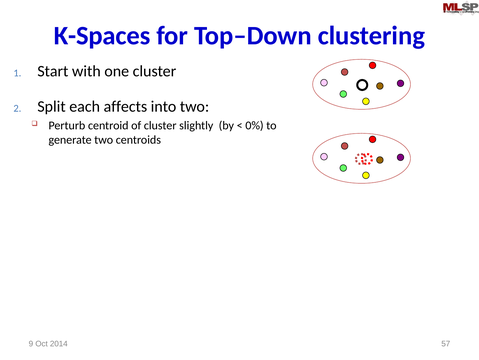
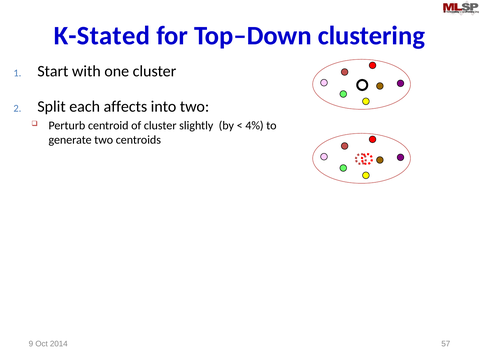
K-Spaces: K-Spaces -> K-Stated (102, 36)
0%: 0% -> 4% (254, 125)
